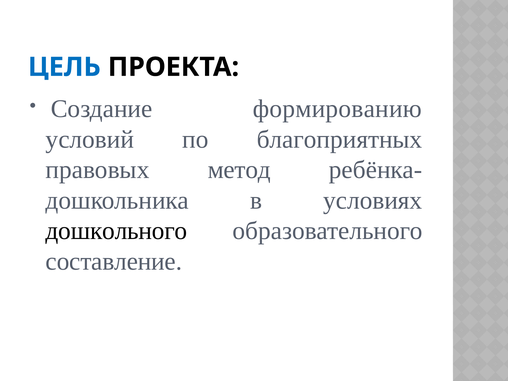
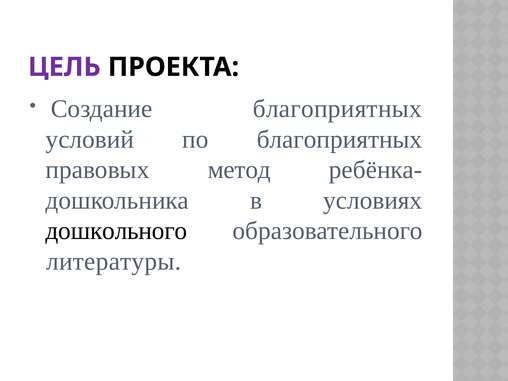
ЦЕЛЬ colour: blue -> purple (64, 67)
Создание формированию: формированию -> благоприятных (337, 109)
составление: составление -> литературы (114, 261)
